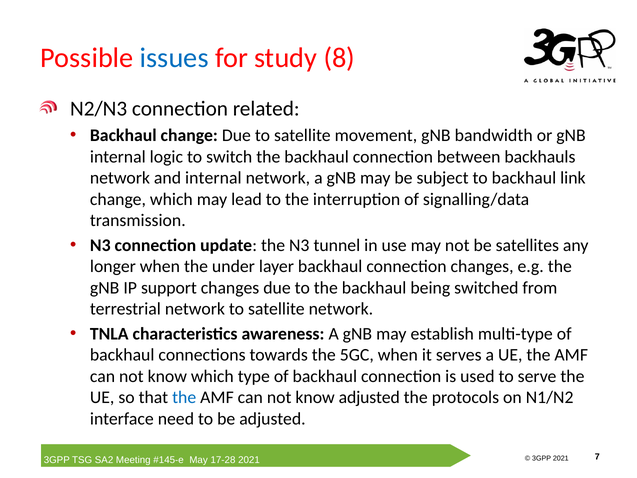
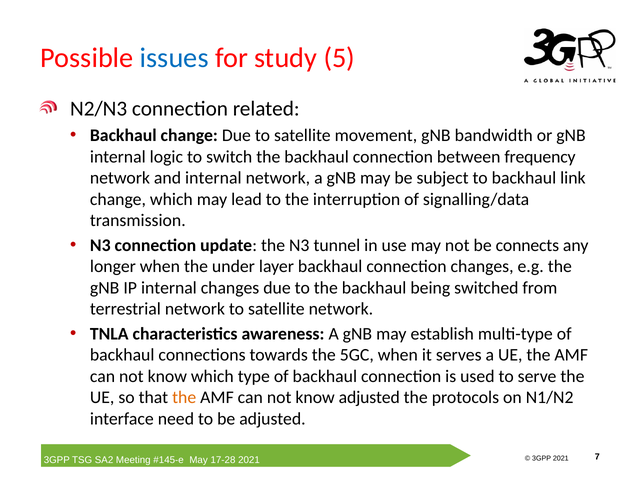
8: 8 -> 5 (339, 58)
backhauls: backhauls -> frequency (540, 157)
satellites: satellites -> connects (527, 245)
IP support: support -> internal (169, 288)
the colour: blue -> orange (184, 397)
